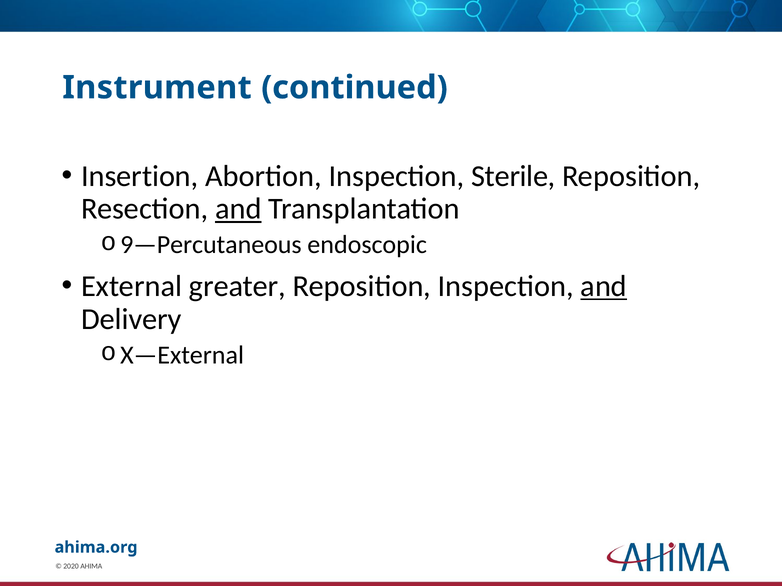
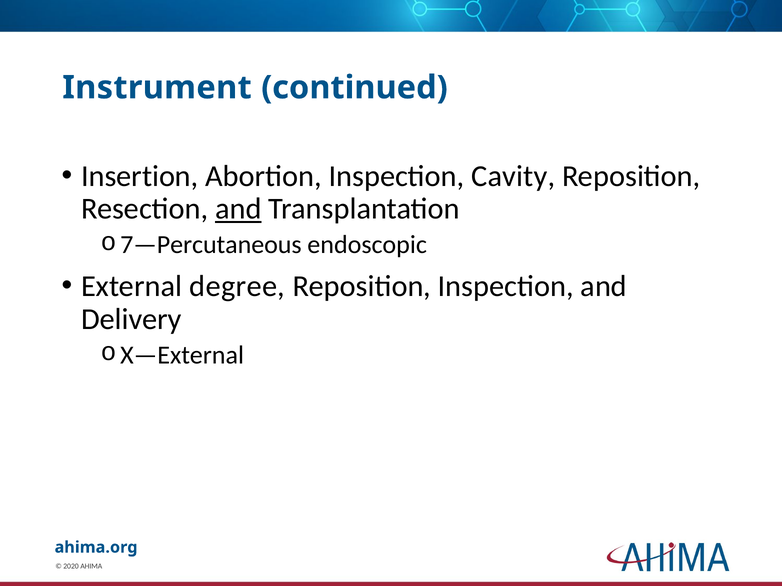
Sterile: Sterile -> Cavity (513, 176)
9—Percutaneous: 9—Percutaneous -> 7—Percutaneous (211, 245)
greater: greater -> degree (237, 286)
and underline: present -> none (604, 286)
